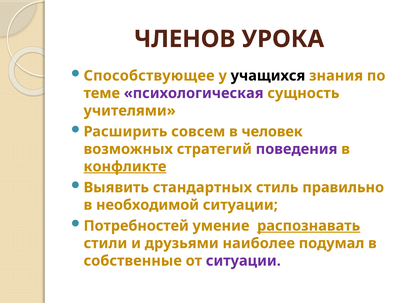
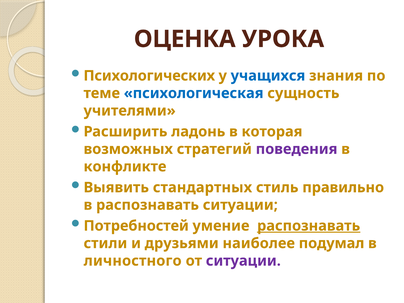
ЧЛЕНОВ: ЧЛЕНОВ -> ОЦЕНКА (185, 39)
Способствующее: Способствующее -> Психологических (149, 76)
учащихся colour: black -> blue (268, 76)
психологическая colour: purple -> blue (194, 93)
совсем: совсем -> ладонь (198, 132)
человек: человек -> которая (272, 132)
конфликте underline: present -> none (125, 167)
в необходимой: необходимой -> распознавать (148, 205)
собственные: собственные -> личностного (133, 261)
